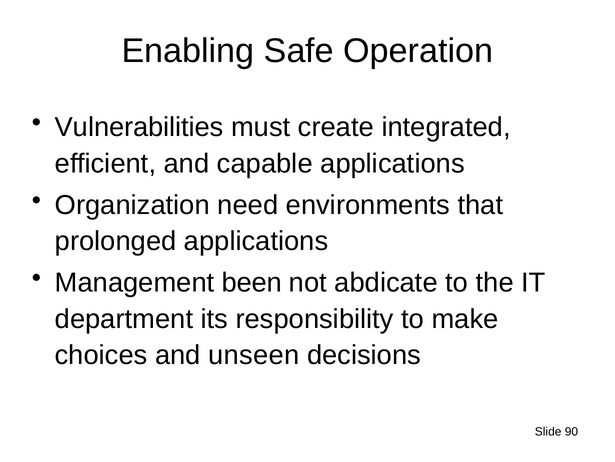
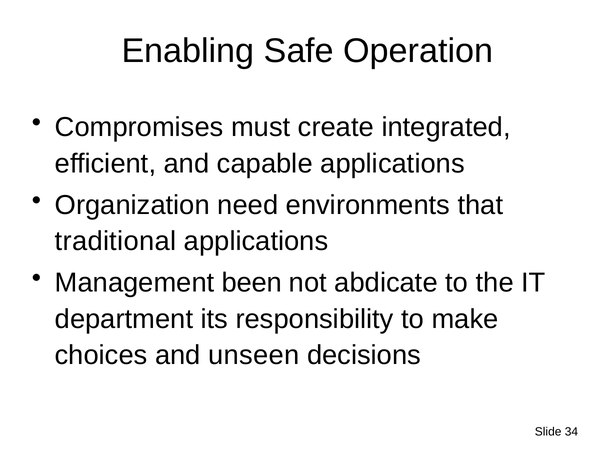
Vulnerabilities: Vulnerabilities -> Compromises (139, 127)
prolonged: prolonged -> traditional (116, 241)
90: 90 -> 34 (571, 431)
